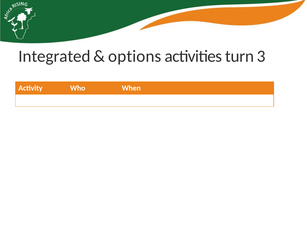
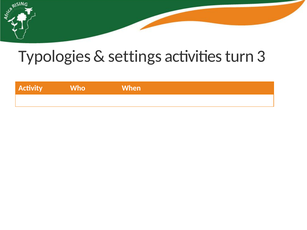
Integrated: Integrated -> Typologies (55, 56)
options: options -> settings (135, 56)
